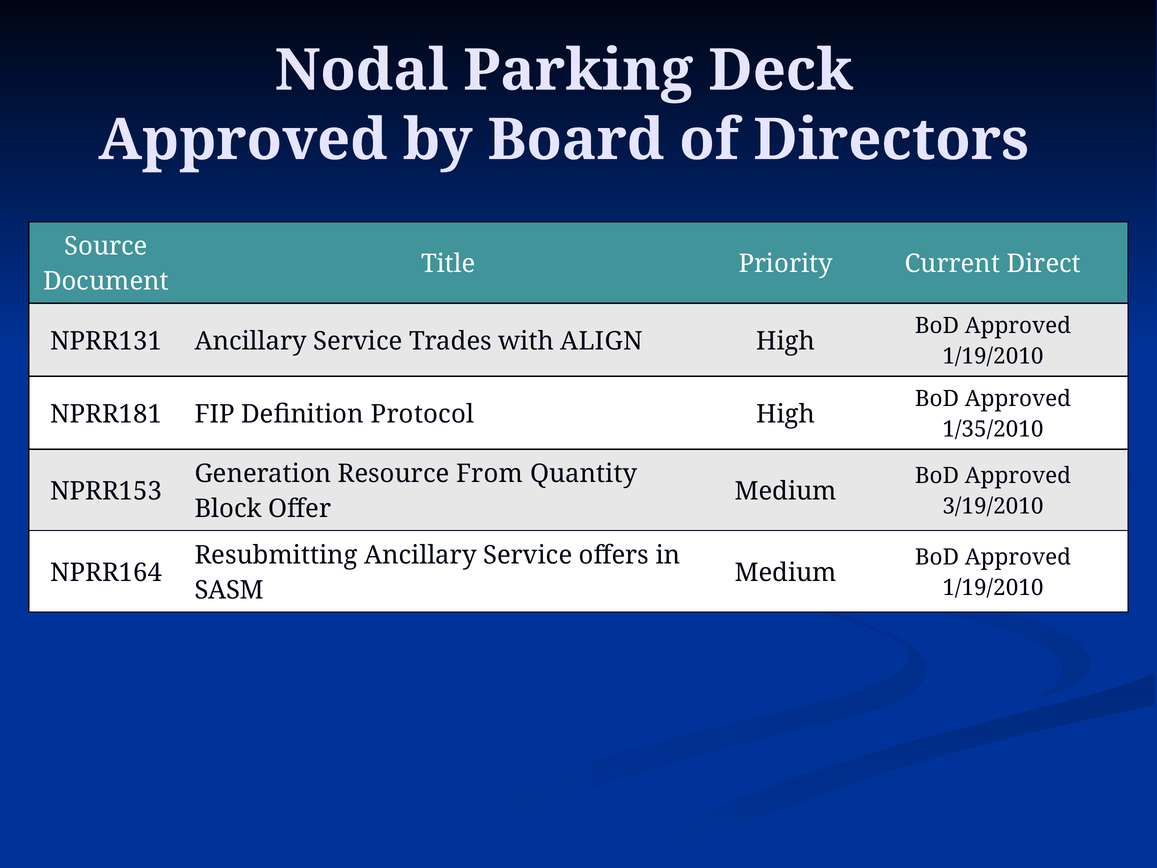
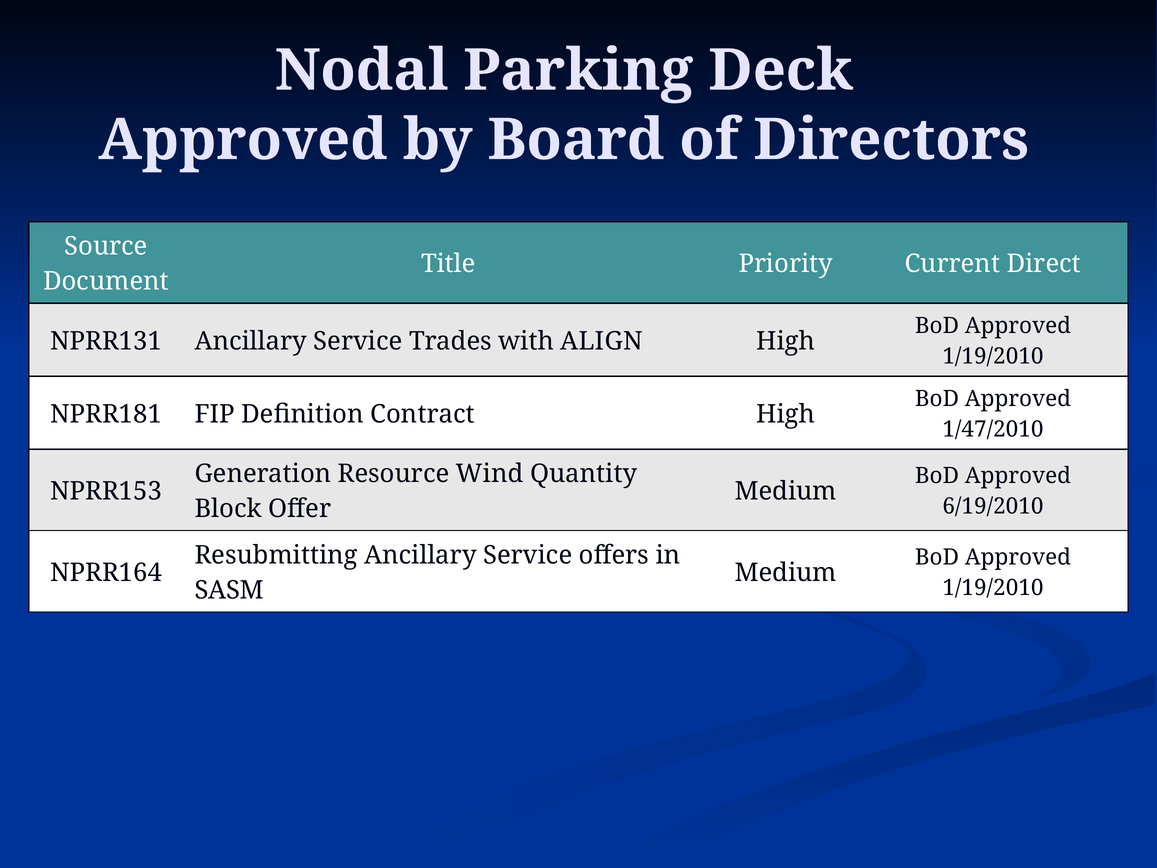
Protocol: Protocol -> Contract (423, 414)
1/35/2010: 1/35/2010 -> 1/47/2010 (993, 429)
From: From -> Wind (490, 474)
3/19/2010: 3/19/2010 -> 6/19/2010 (993, 506)
